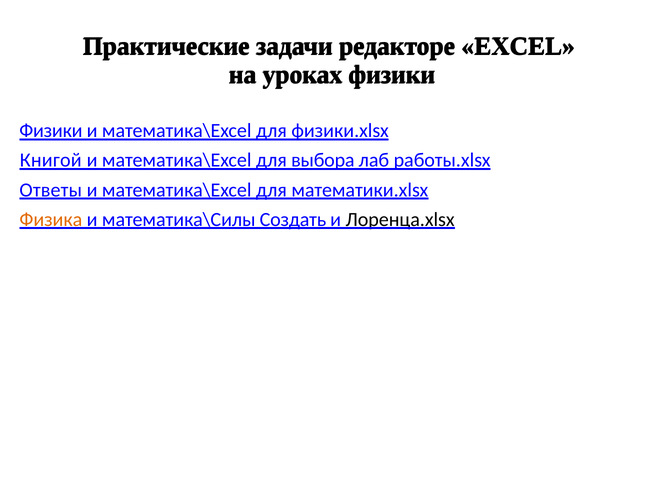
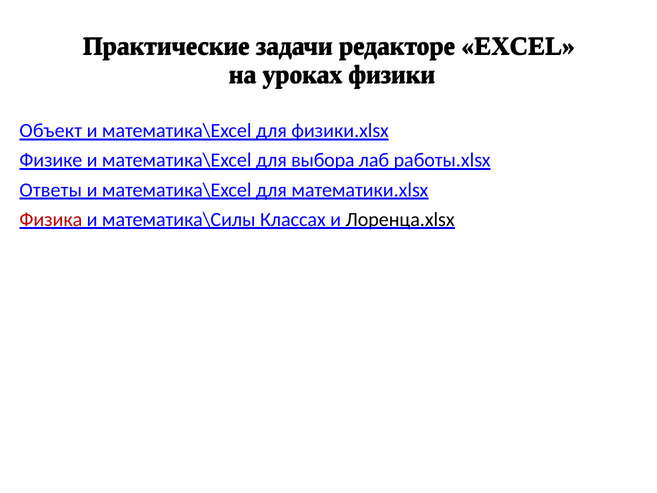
Физики: Физики -> Объект (51, 131)
Книгой: Книгой -> Физике (51, 160)
Физика colour: orange -> red (51, 219)
Создать: Создать -> Классах (293, 219)
